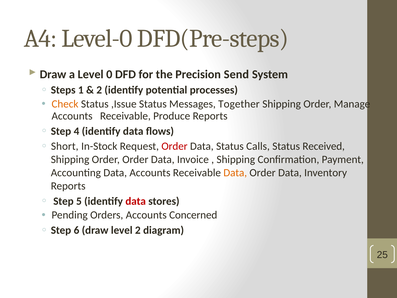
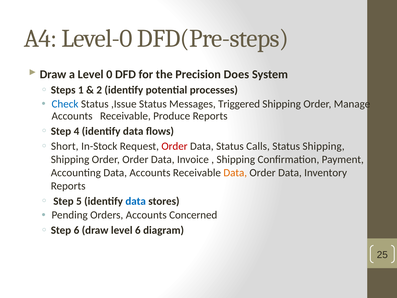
Send: Send -> Does (236, 74)
Check colour: orange -> blue (65, 104)
Together: Together -> Triggered (239, 104)
Status Received: Received -> Shipping (324, 146)
data colour: red -> blue (136, 201)
level 2: 2 -> 6 (138, 230)
